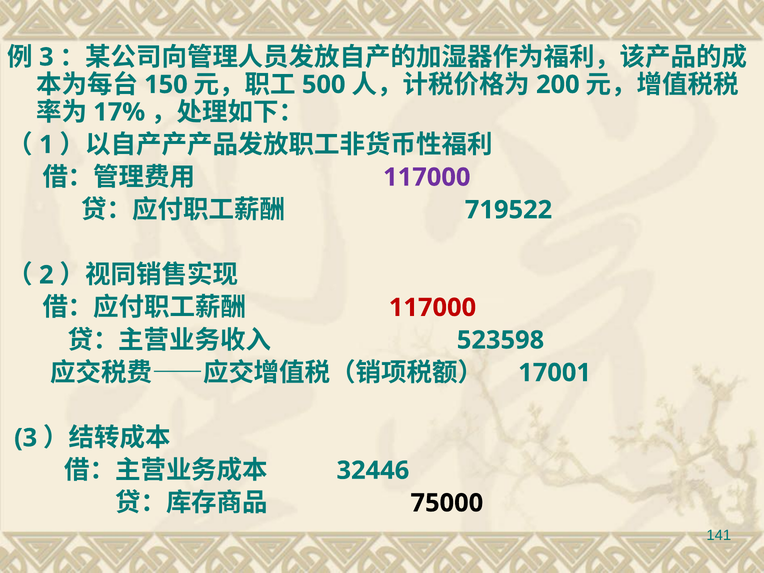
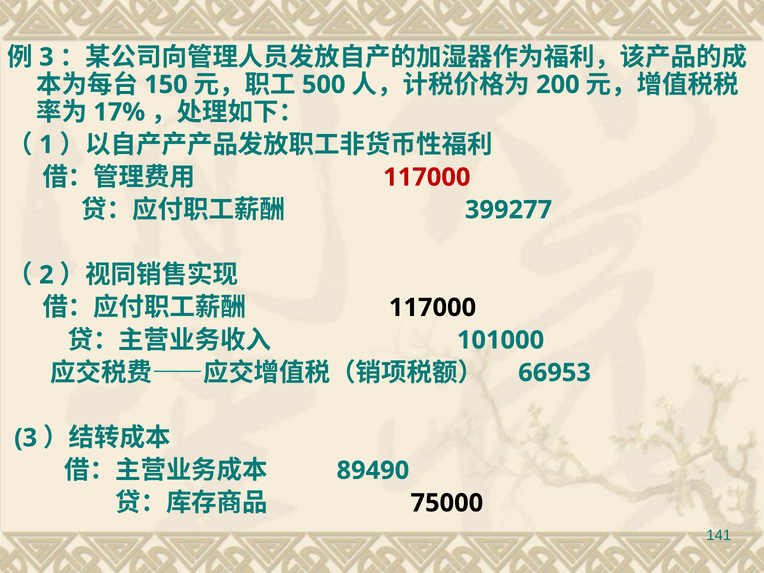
117000 colour: purple -> red (427, 177)
719522: 719522 -> 399277 (509, 210)
117000 colour: red -> black (433, 308)
523598: 523598 -> 101000 (501, 340)
17001: 17001 -> 66953 (555, 373)
32446: 32446 -> 89490 (373, 470)
